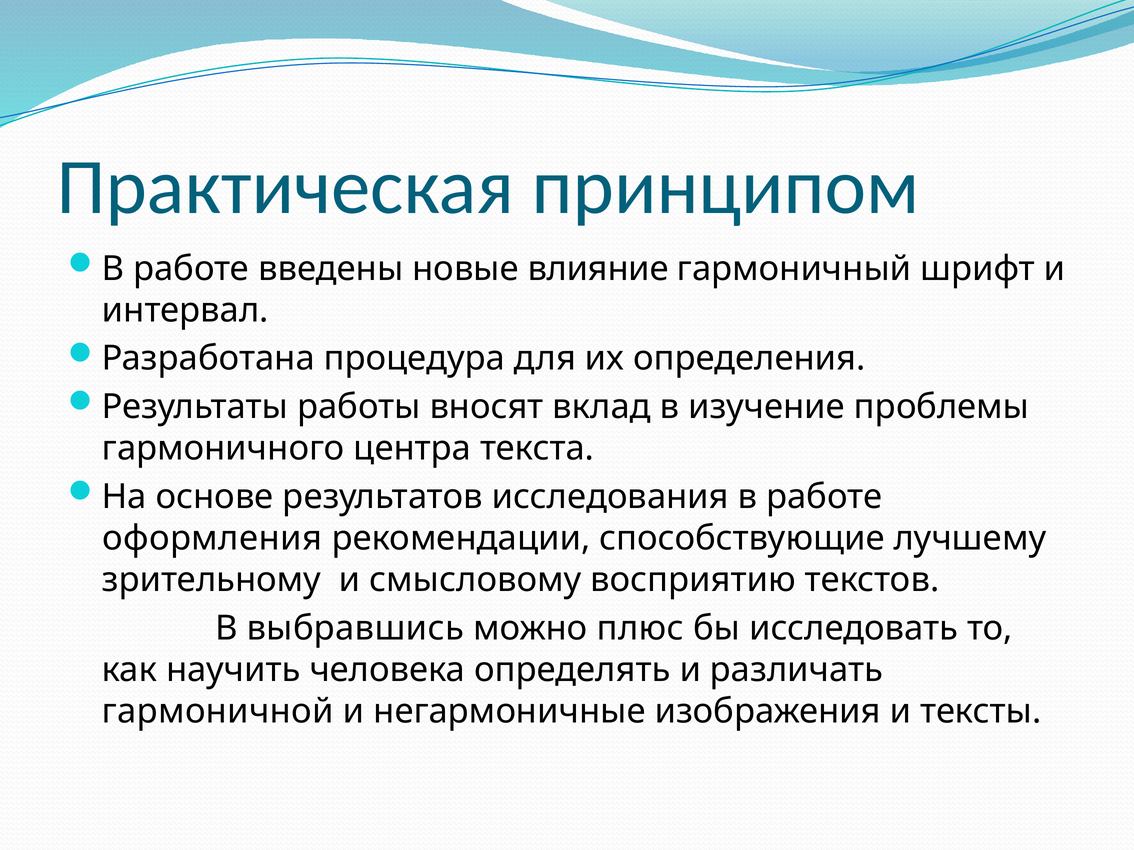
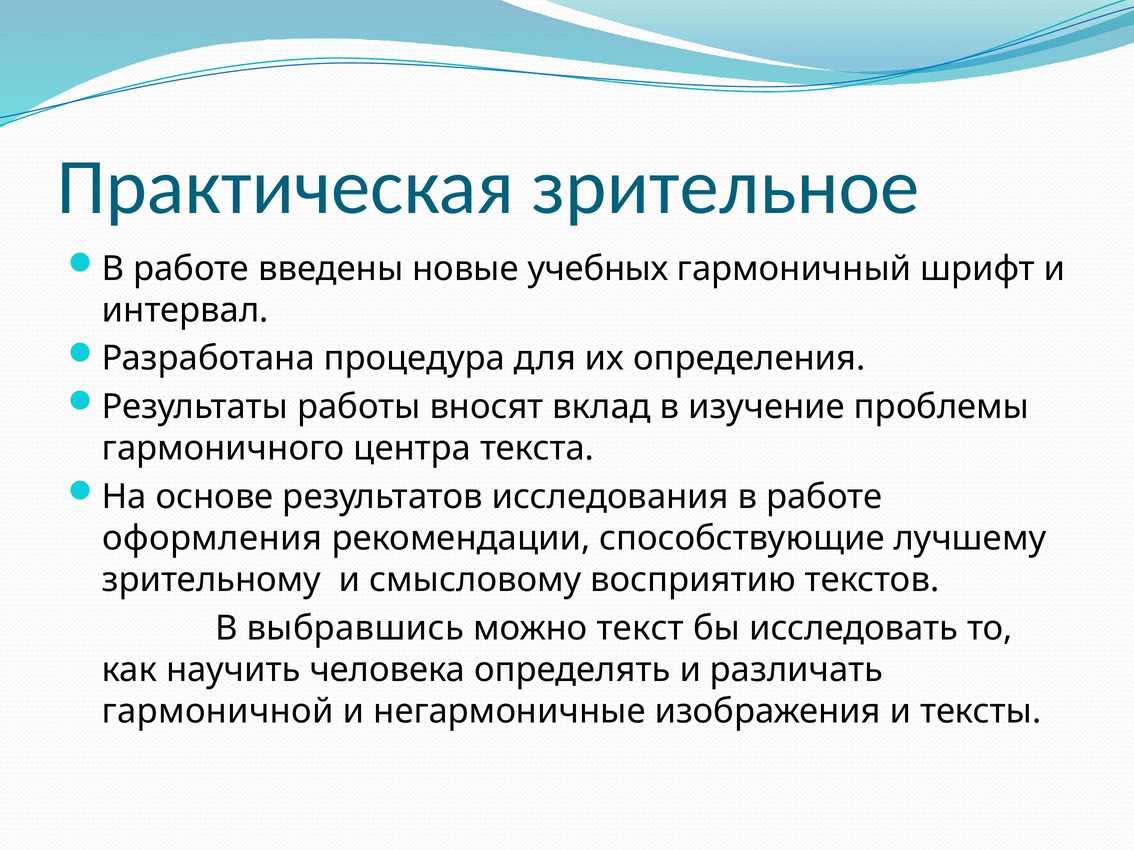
принципом: принципом -> зрительное (726, 187)
влияние: влияние -> учебных (598, 269)
плюс: плюс -> текст (640, 629)
